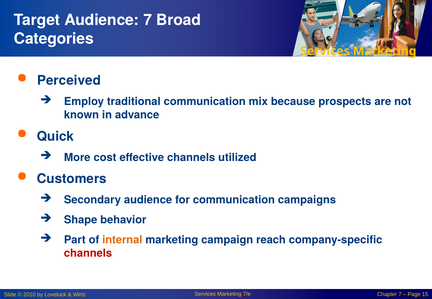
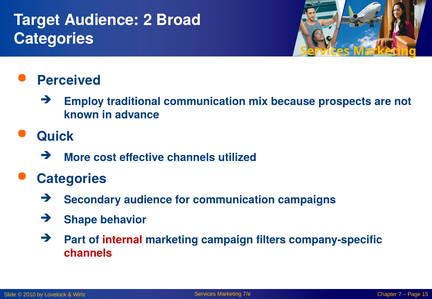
Audience 7: 7 -> 2 (148, 20)
Customers: Customers -> Categories (72, 179)
internal colour: orange -> red (122, 240)
reach: reach -> filters (271, 240)
